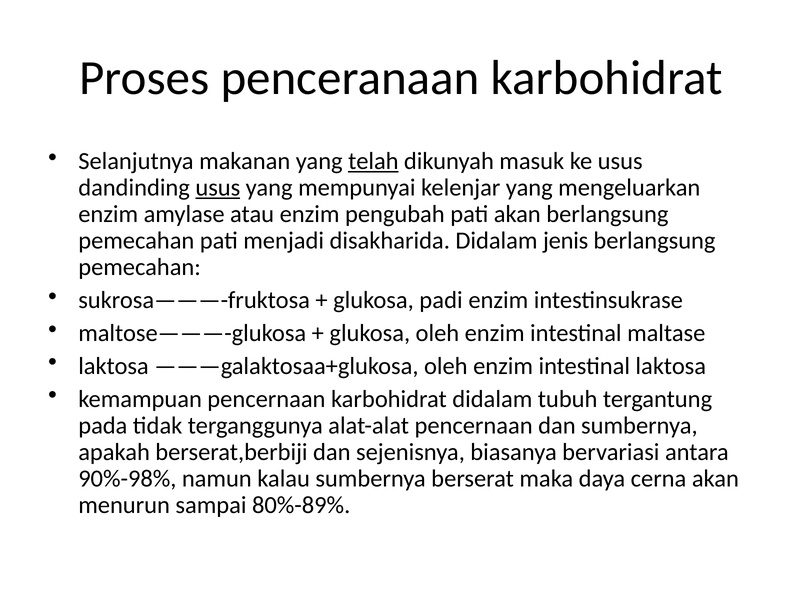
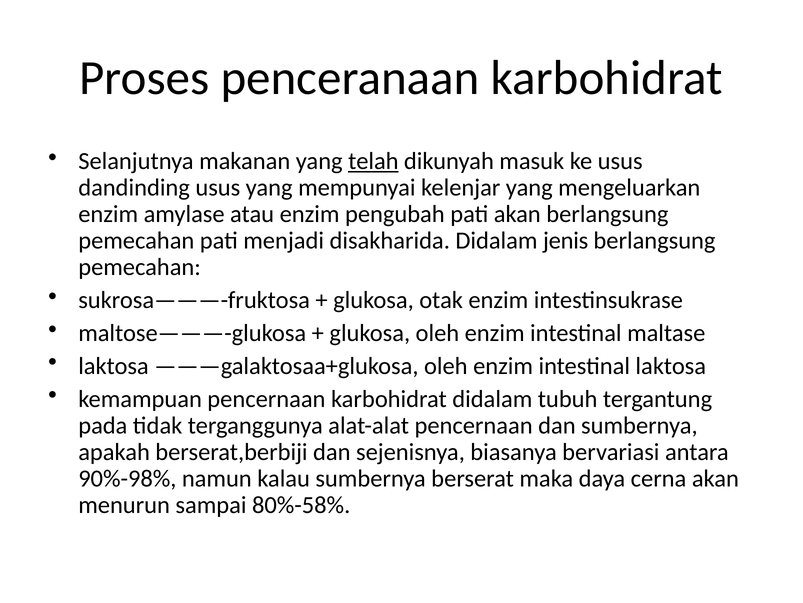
usus underline: present -> none (218, 187)
padi: padi -> otak (441, 300)
80%-89%: 80%-89% -> 80%-58% (301, 505)
